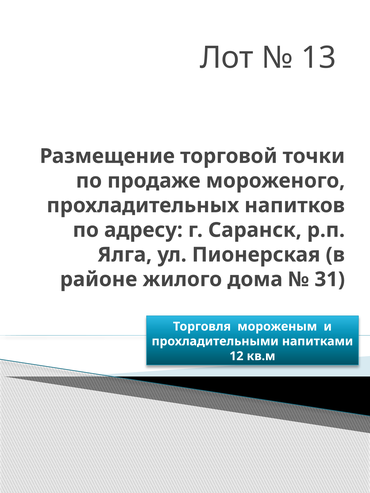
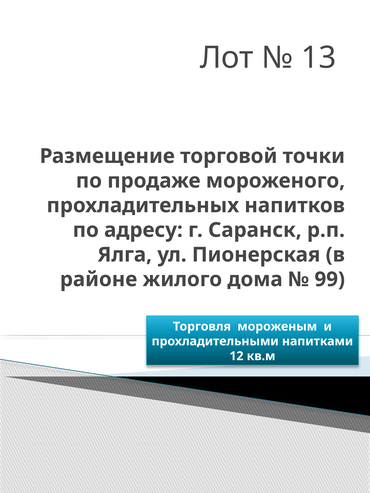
31: 31 -> 99 (330, 280)
